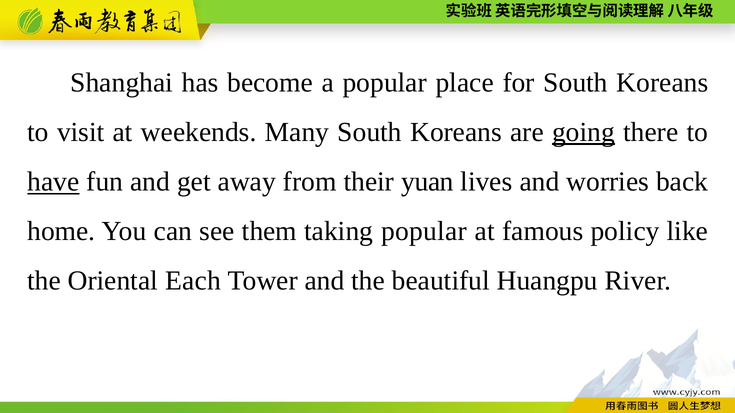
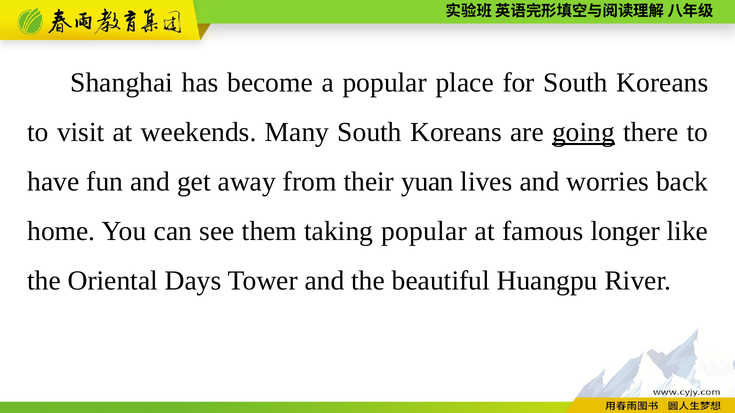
have underline: present -> none (53, 182)
policy: policy -> longer (625, 232)
Each: Each -> Days (193, 281)
